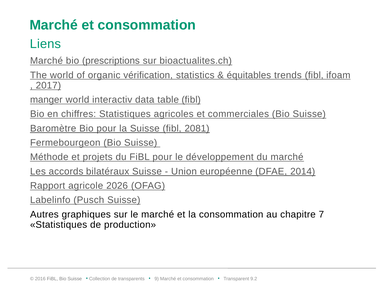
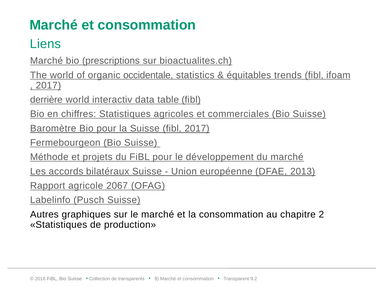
vérification: vérification -> occidentale (148, 75)
manger: manger -> derrière (46, 100)
fibl 2081: 2081 -> 2017 (197, 128)
2014: 2014 -> 2013 (303, 171)
2026: 2026 -> 2067 (117, 185)
7: 7 -> 2 (321, 214)
